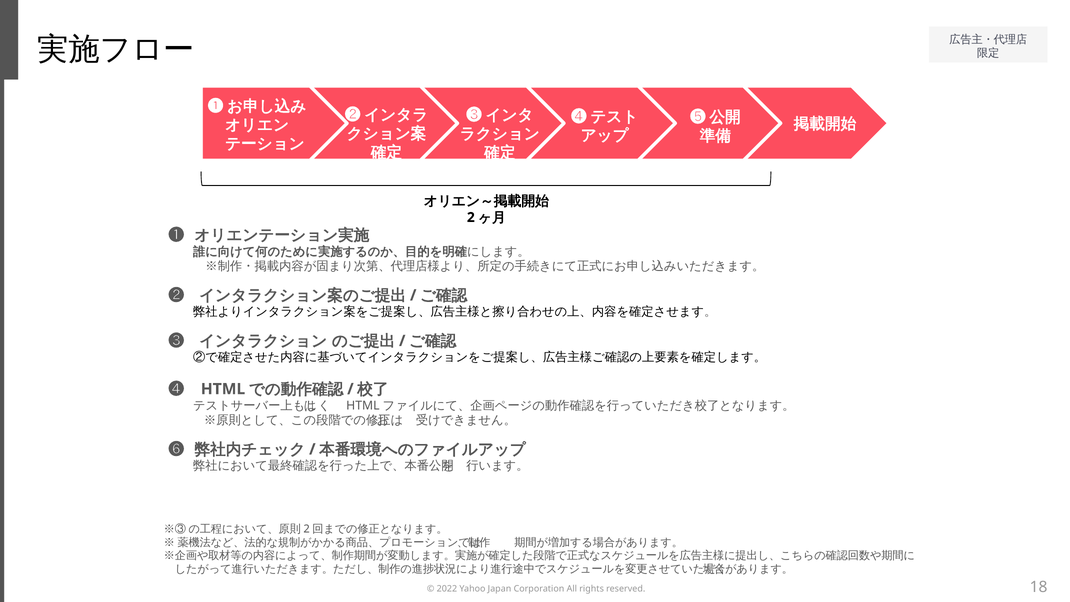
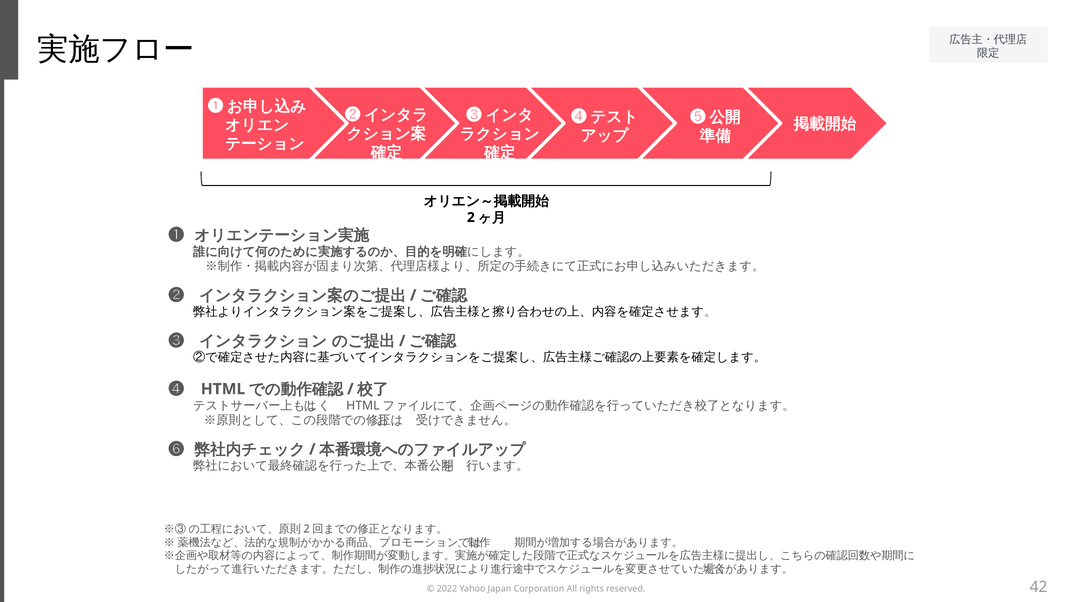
18: 18 -> 42 (1039, 587)
